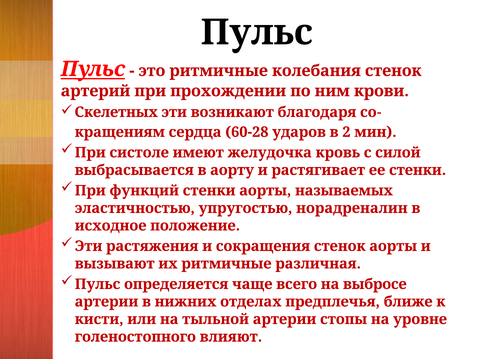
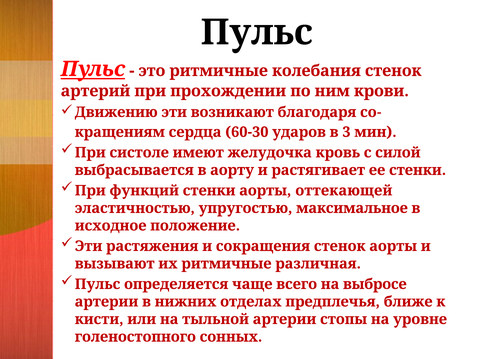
Скелетных: Скелетных -> Движению (116, 112)
60-28: 60-28 -> 60-30 (247, 132)
2: 2 -> 3 (346, 132)
называемых: называемых -> оттекающей (344, 190)
норадреналин: норадреналин -> максимальное (352, 208)
влияют: влияют -> сонных (231, 336)
